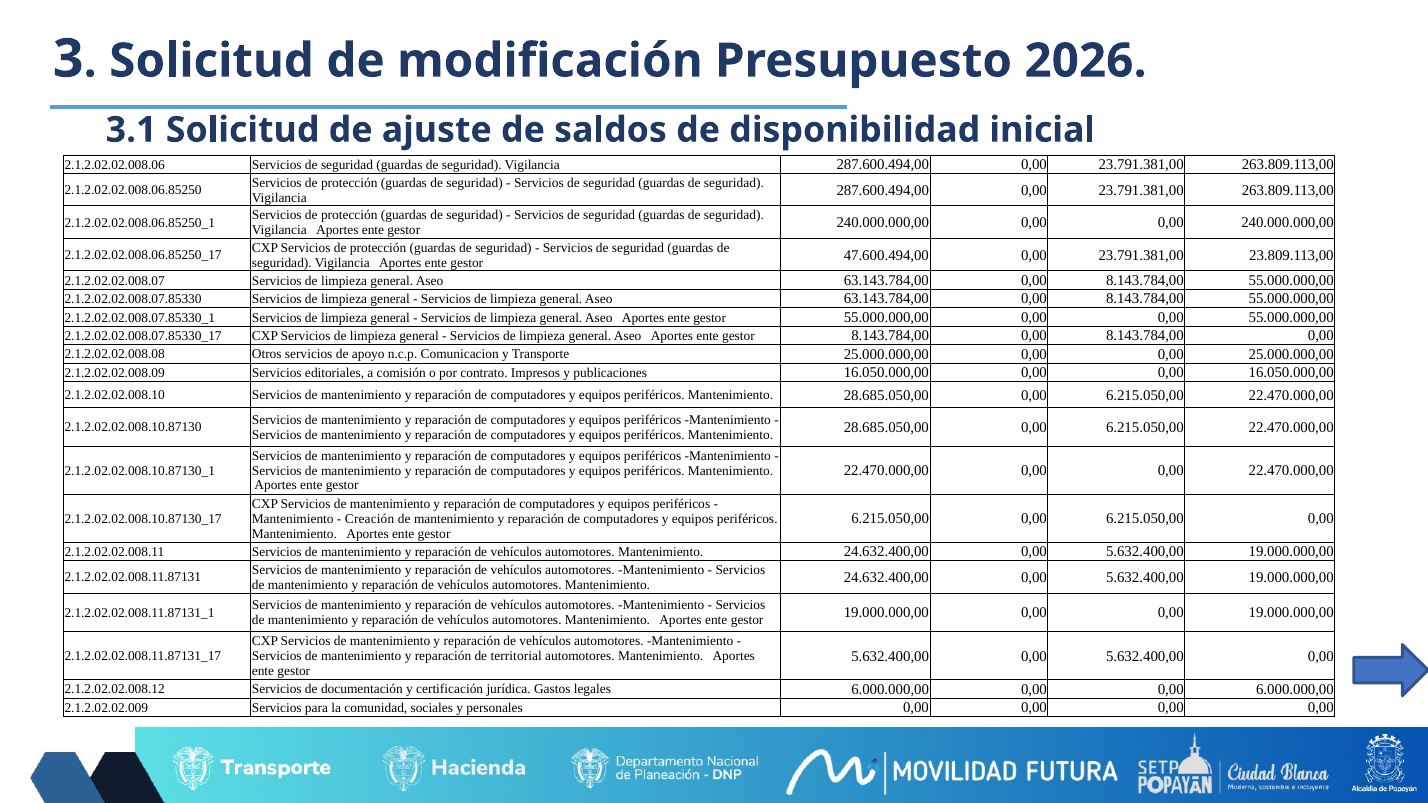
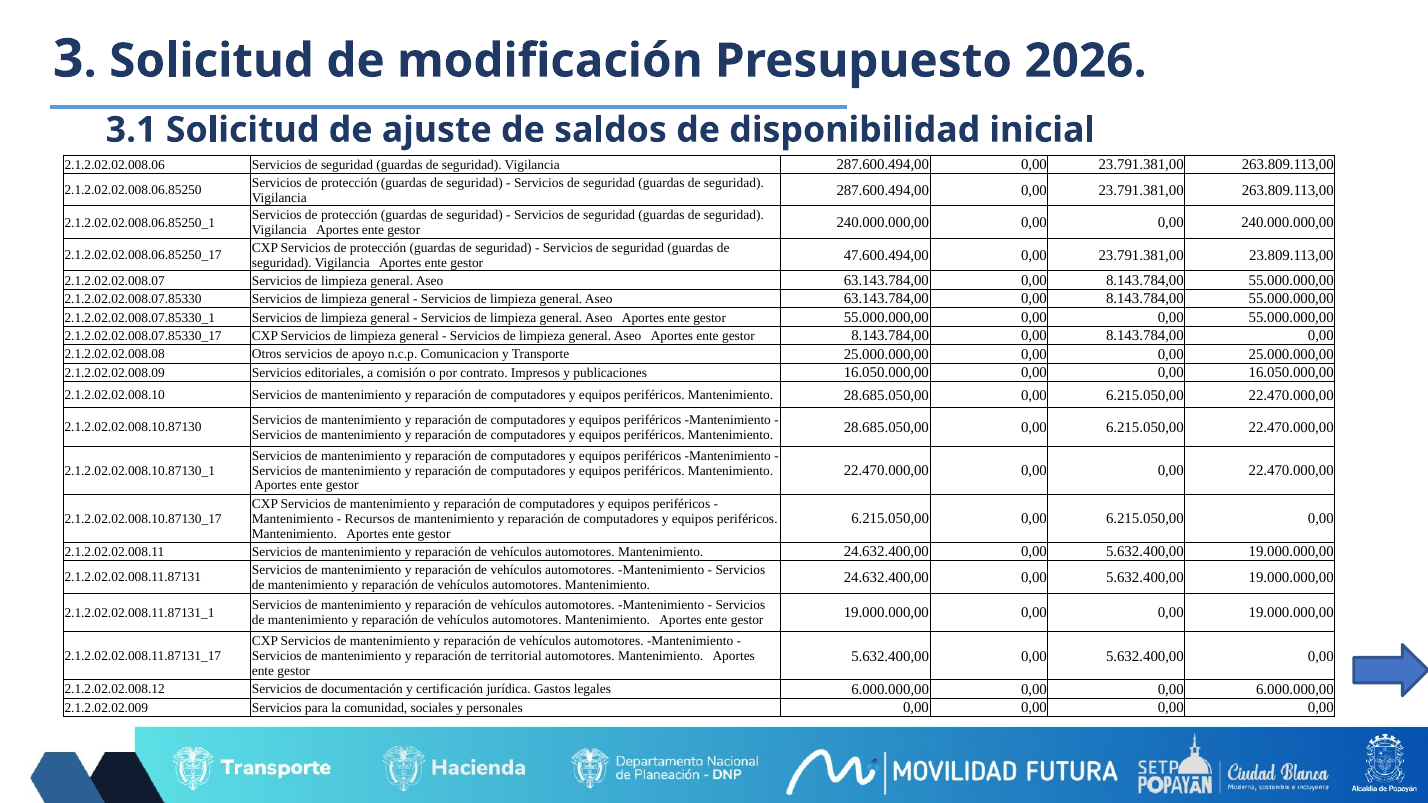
Creación: Creación -> Recursos (370, 519)
